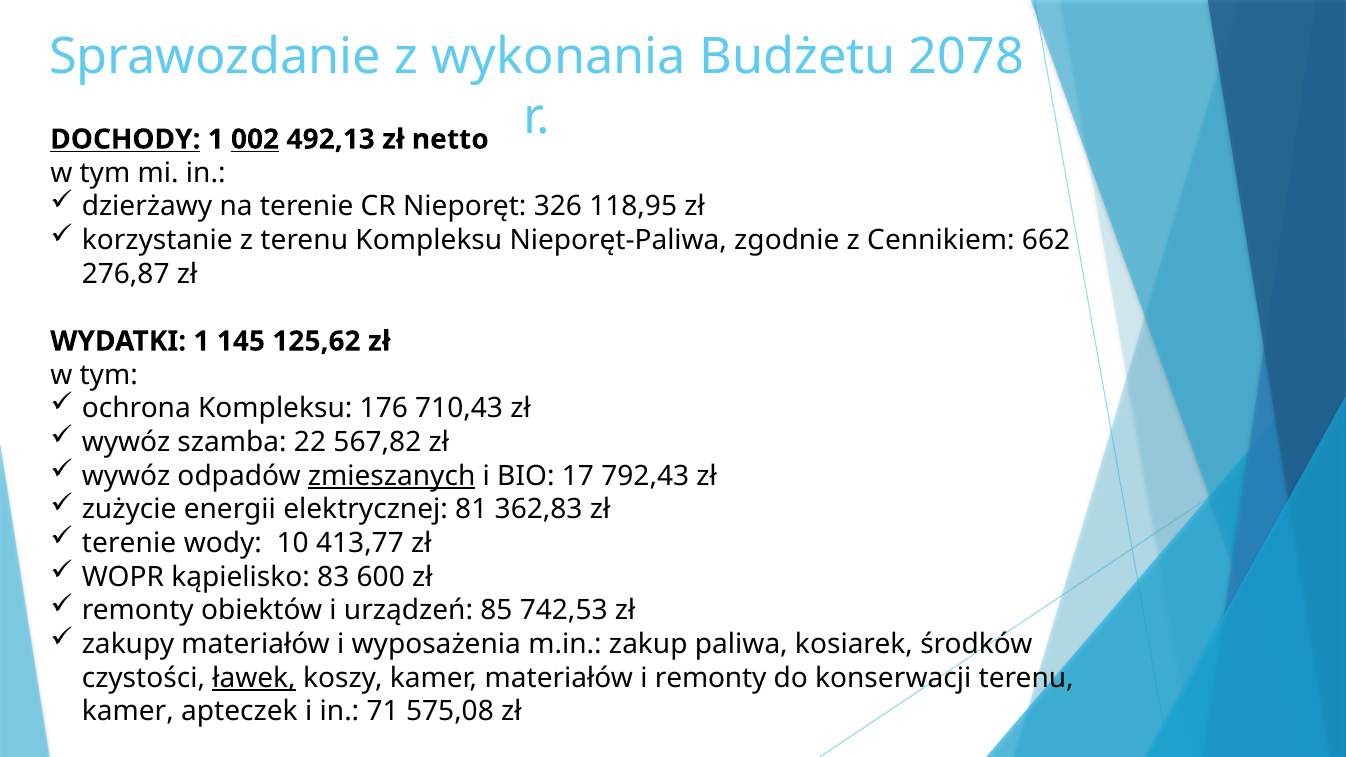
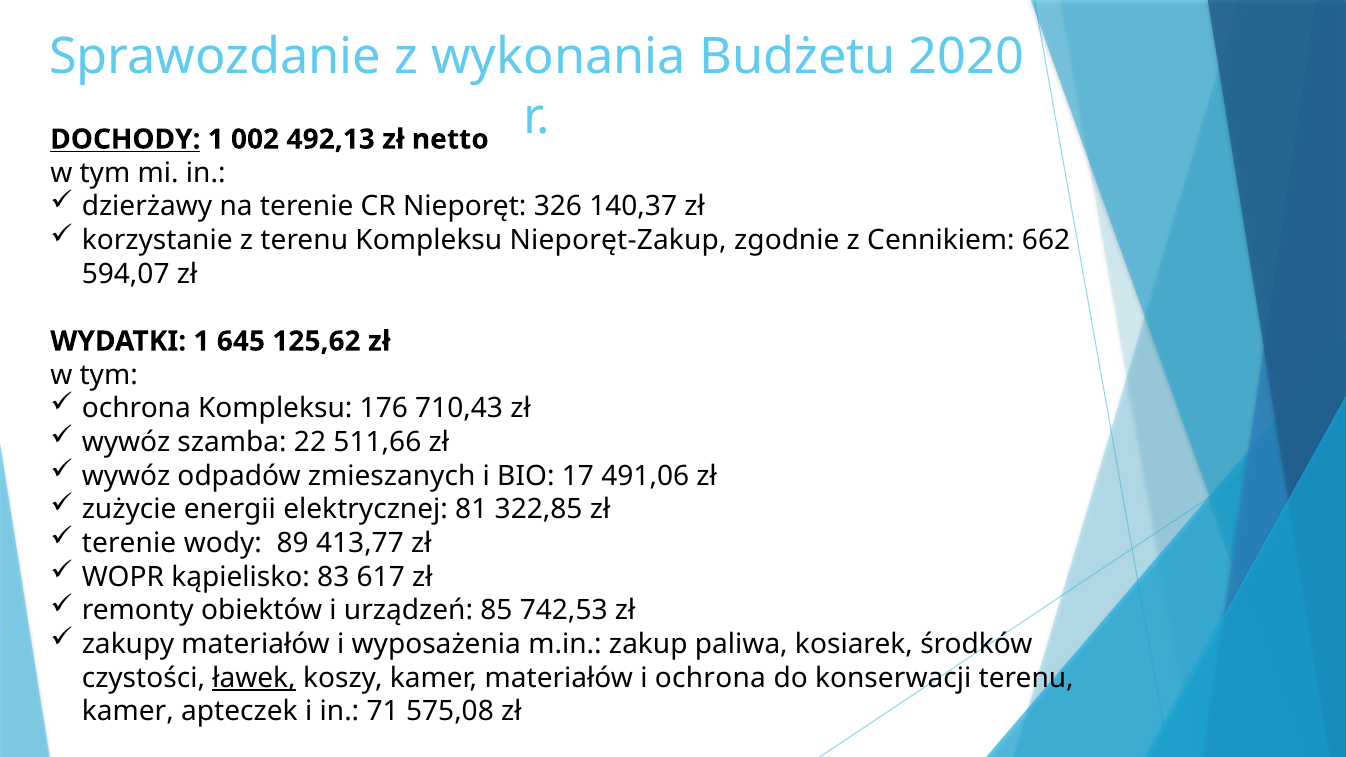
2078: 2078 -> 2020 (967, 57)
002 underline: present -> none (255, 139)
118,95: 118,95 -> 140,37 (633, 207)
Nieporęt-Paliwa: Nieporęt-Paliwa -> Nieporęt-Zakup (618, 240)
276,87: 276,87 -> 594,07 (126, 274)
145: 145 -> 645 (241, 341)
567,82: 567,82 -> 511,66 (377, 442)
zmieszanych underline: present -> none (392, 476)
792,43: 792,43 -> 491,06 (645, 476)
362,83: 362,83 -> 322,85 (539, 510)
10: 10 -> 89 (293, 543)
600: 600 -> 617 (381, 577)
i remonty: remonty -> ochrona (710, 678)
